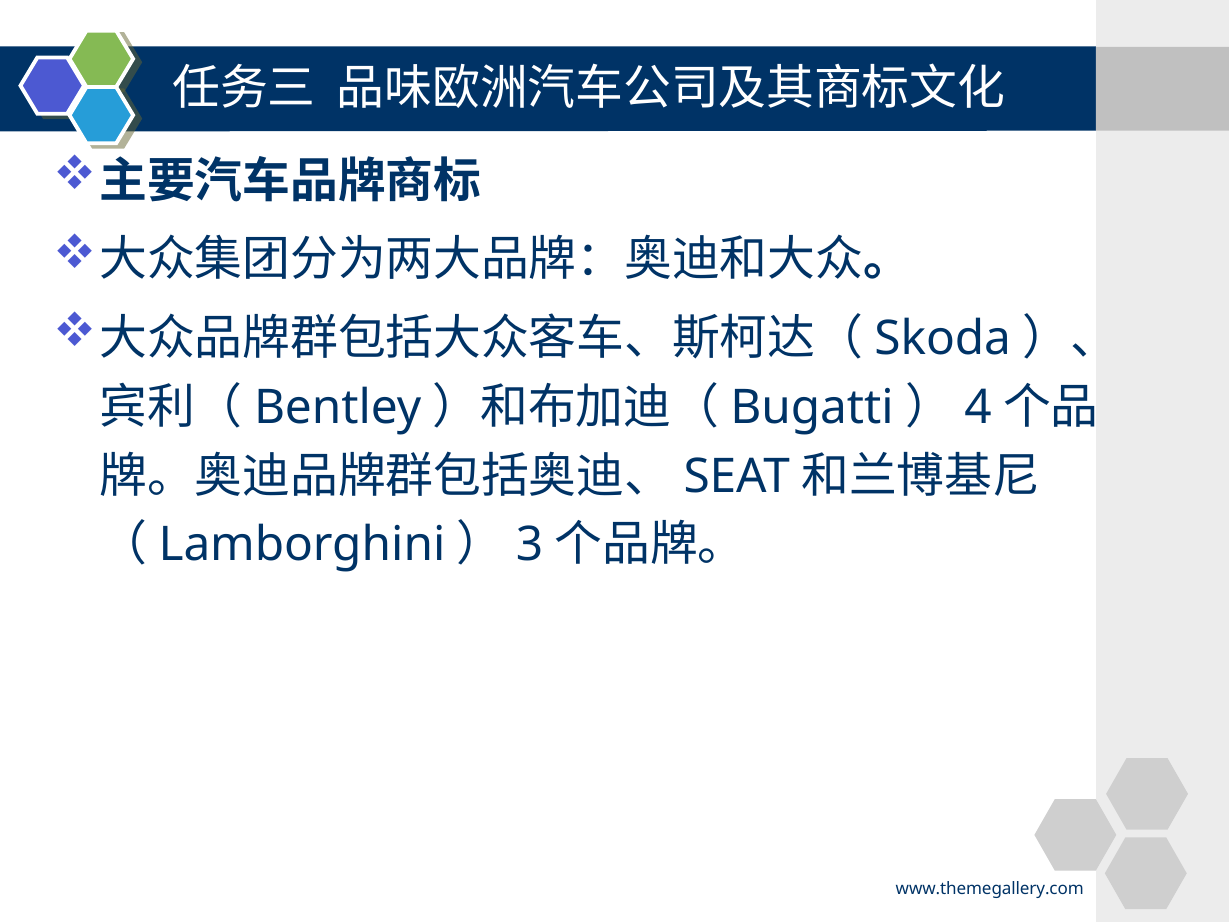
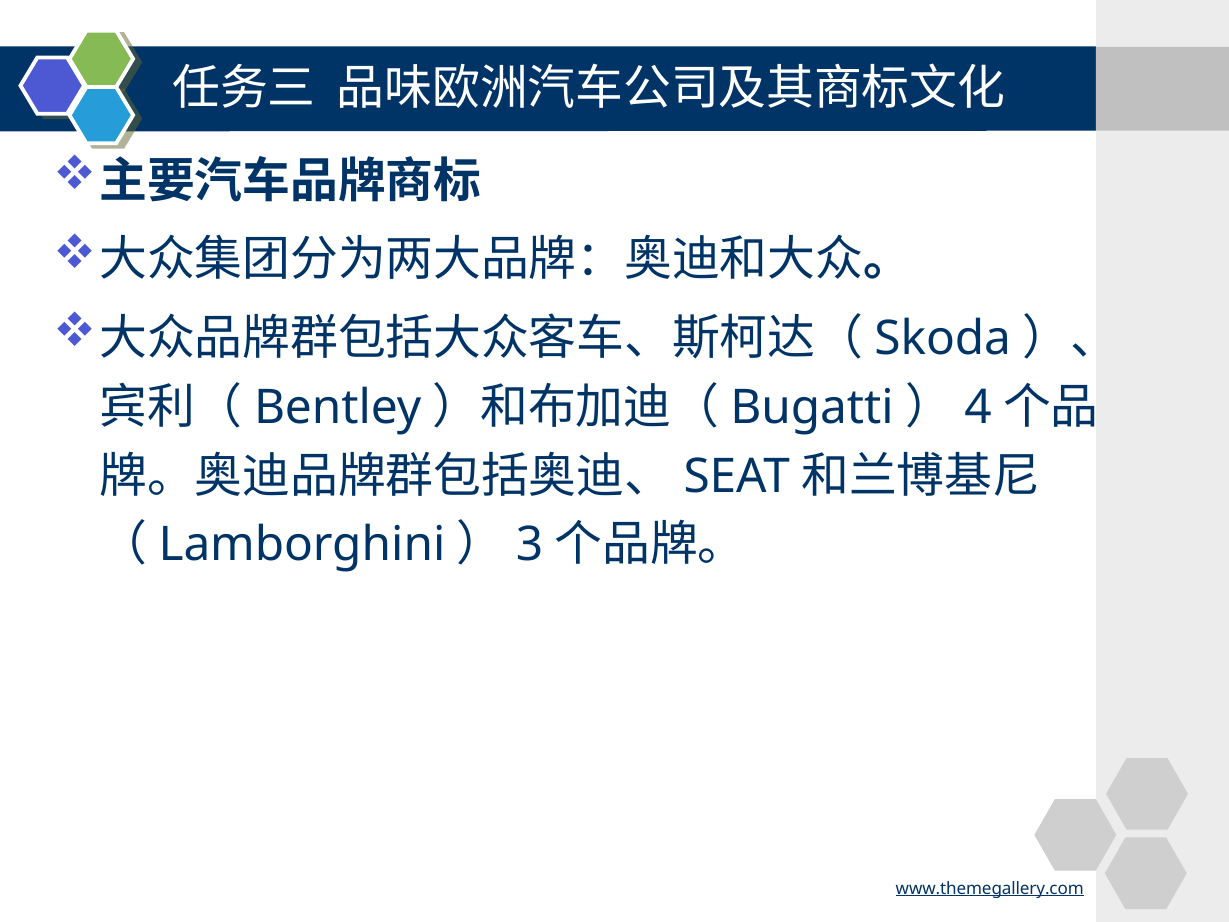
www.themegallery.com underline: none -> present (990, 888)
